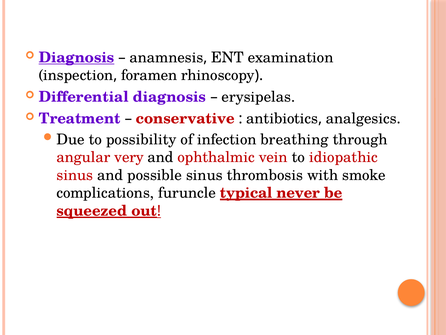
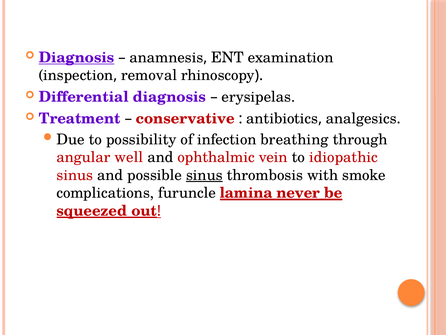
foramen: foramen -> removal (149, 75)
very: very -> well (129, 157)
sinus underline: none -> present (204, 175)
typical: typical -> lamina (246, 193)
